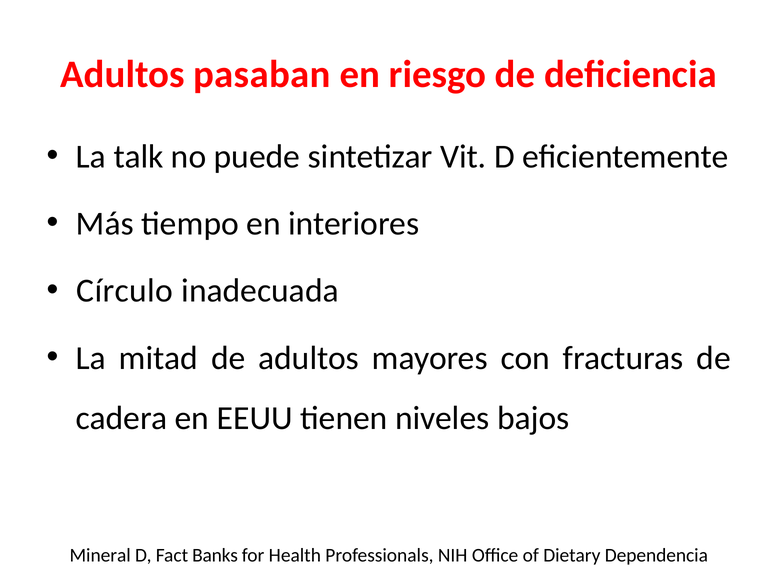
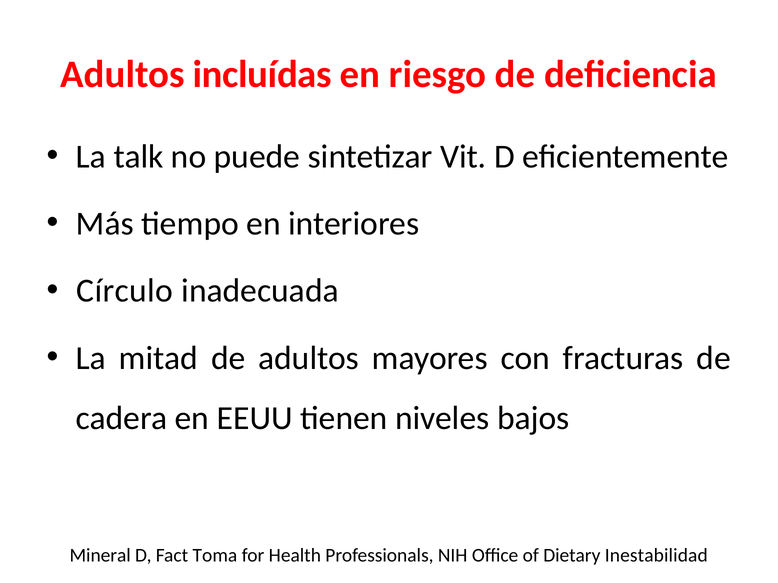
pasaban: pasaban -> incluídas (262, 75)
Banks: Banks -> Toma (215, 556)
Dependencia: Dependencia -> Inestabilidad (656, 556)
